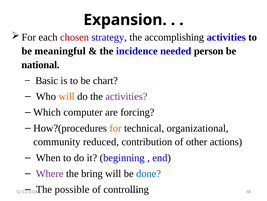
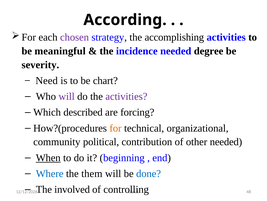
Expansion: Expansion -> According (125, 20)
chosen colour: red -> purple (75, 37)
person: person -> degree (209, 51)
national: national -> severity (40, 65)
Basic: Basic -> Need (47, 80)
will colour: orange -> purple (67, 96)
computer: computer -> described (83, 112)
reduced: reduced -> political (101, 141)
other actions: actions -> needed (226, 141)
When underline: none -> present (48, 157)
Where colour: purple -> blue (50, 173)
bring: bring -> them (92, 173)
possible: possible -> involved (72, 189)
